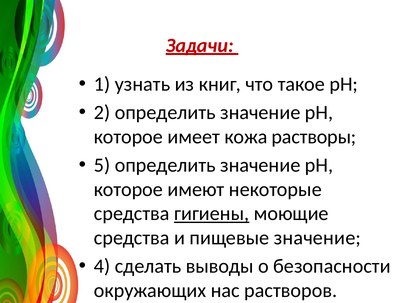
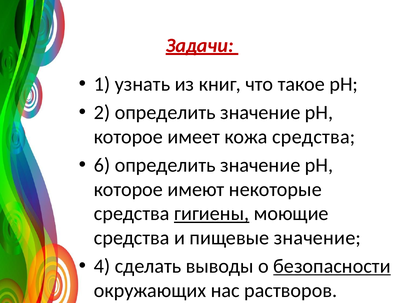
кожа растворы: растворы -> средства (314, 137)
5: 5 -> 6 (102, 165)
безопасности underline: none -> present (332, 266)
